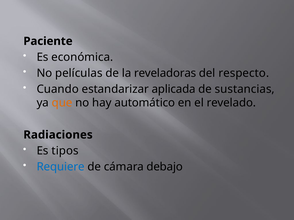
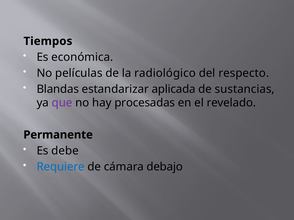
Paciente: Paciente -> Tiempos (48, 41)
reveladoras: reveladoras -> radiológico (165, 73)
Cuando: Cuando -> Blandas (58, 89)
que colour: orange -> purple (62, 103)
automático: automático -> procesadas (145, 103)
Radiaciones: Radiaciones -> Permanente (58, 135)
tipos: tipos -> debe (65, 151)
